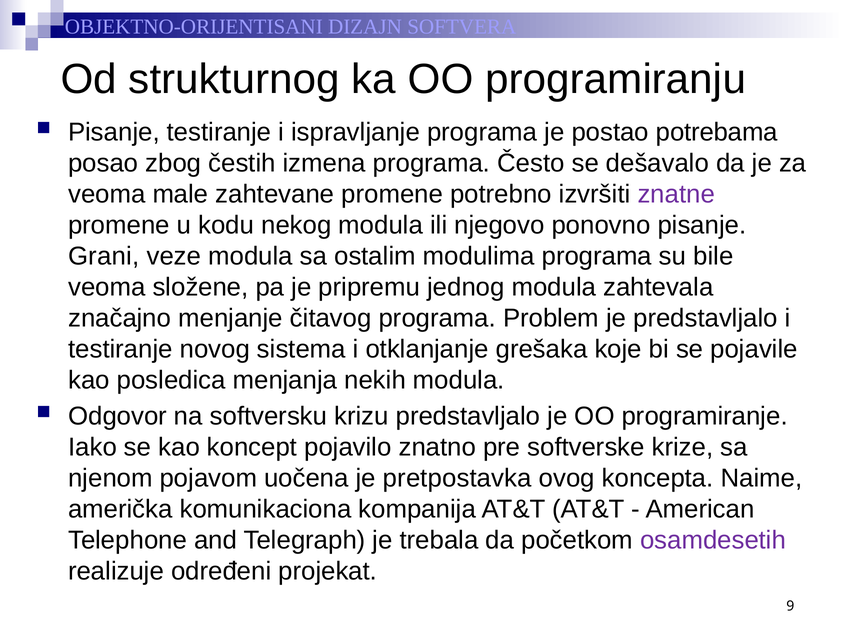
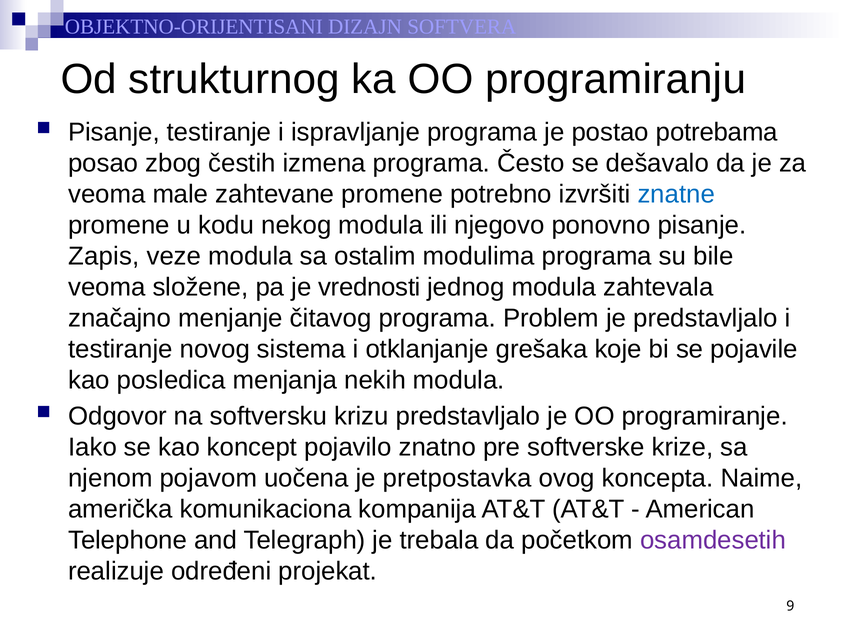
znatne colour: purple -> blue (676, 194)
Grani: Grani -> Zapis (104, 256)
pripremu: pripremu -> vrednosti (369, 287)
